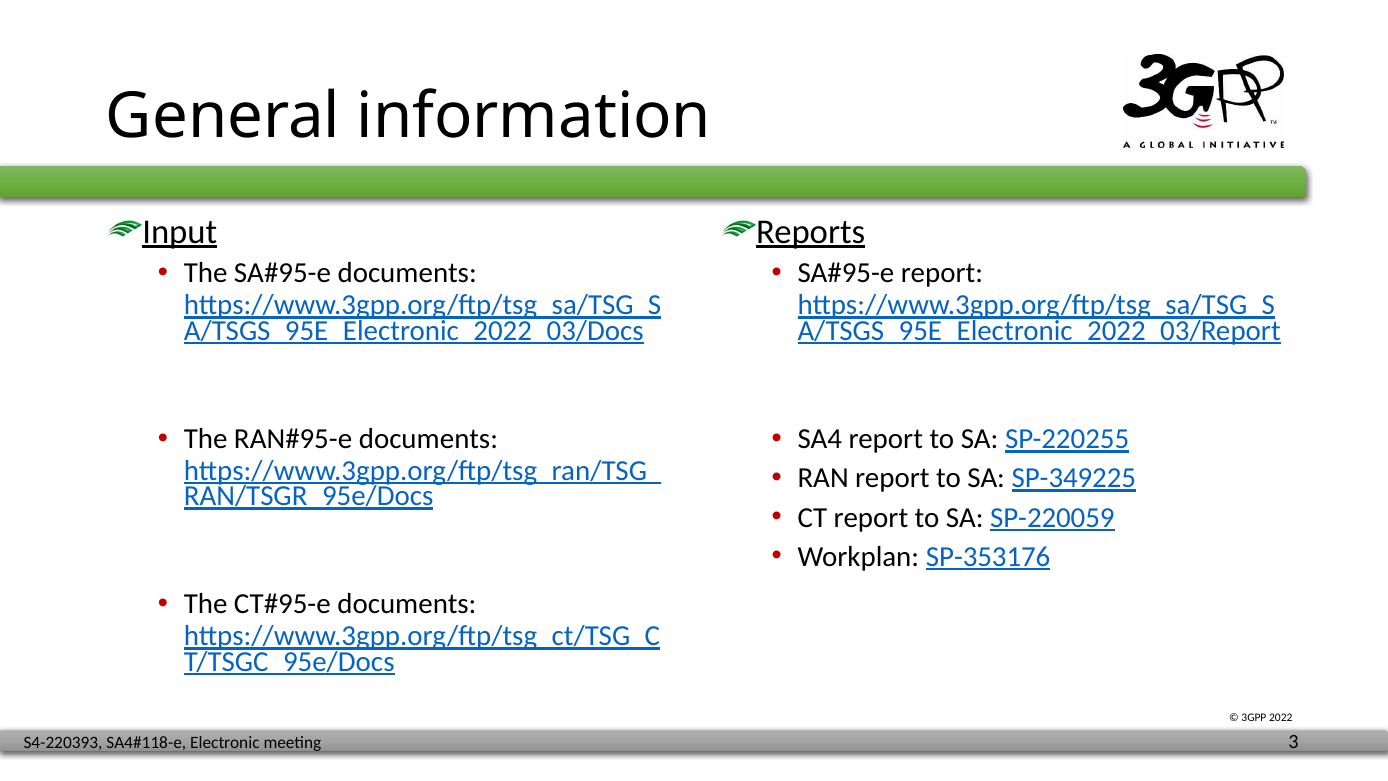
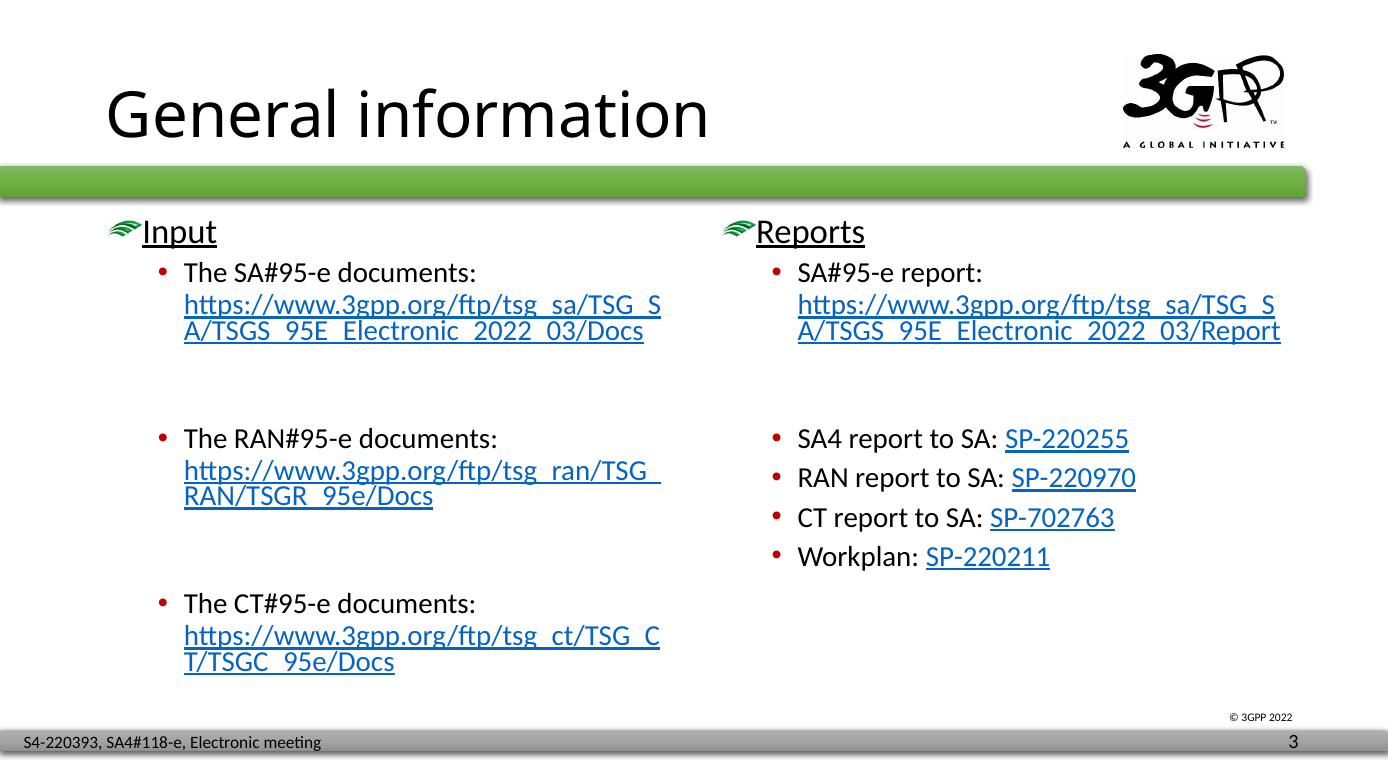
SP-349225: SP-349225 -> SP-220970 (1074, 478)
SP-220059: SP-220059 -> SP-702763 (1052, 517)
SP-353176: SP-353176 -> SP-220211 (988, 556)
